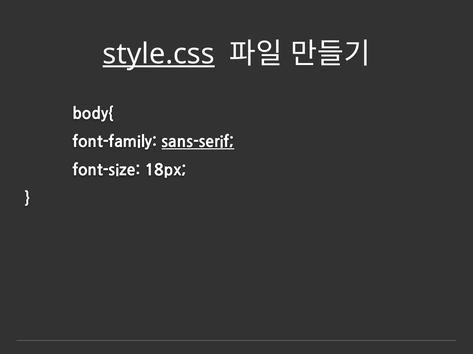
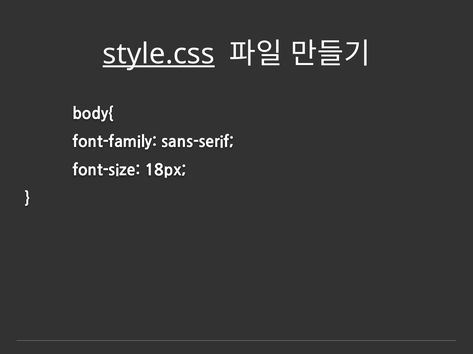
sans-serif underline: present -> none (198, 142)
